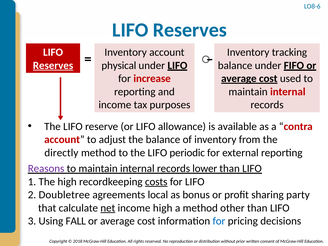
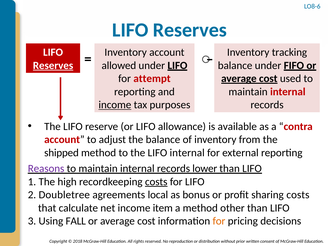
physical: physical -> allowed (119, 65)
increase: increase -> attempt (152, 79)
income underline: none -> present (115, 105)
directly: directly -> shipped (61, 153)
LIFO periodic: periodic -> internal (187, 153)
sharing party: party -> costs (298, 195)
net underline: present -> none (108, 208)
income high: high -> item (163, 208)
for colour: blue -> orange (219, 221)
